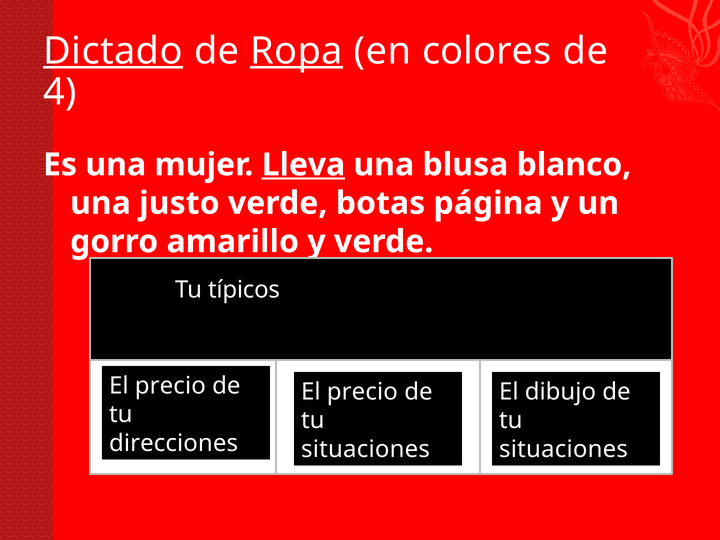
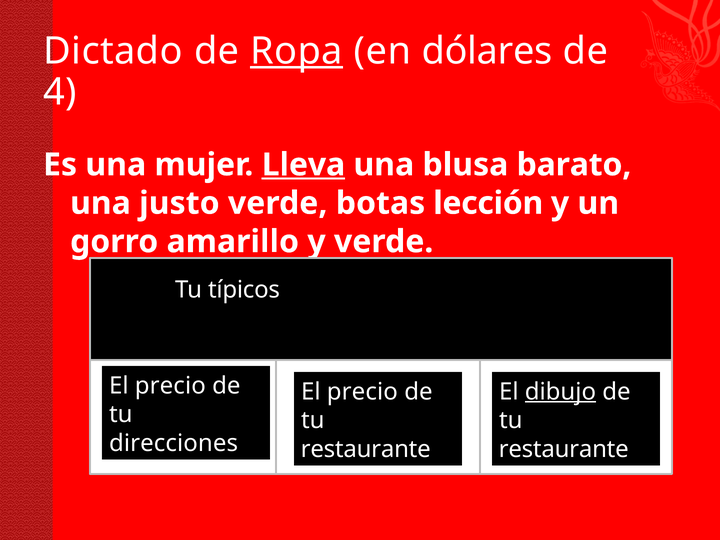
Dictado underline: present -> none (113, 51)
colores: colores -> dólares (487, 51)
blanco: blanco -> barato (574, 165)
página: página -> lección (488, 203)
dibujo underline: none -> present (560, 392)
situaciones: situaciones -> restaurante (366, 449)
situaciones: situaciones -> restaurante (564, 449)
